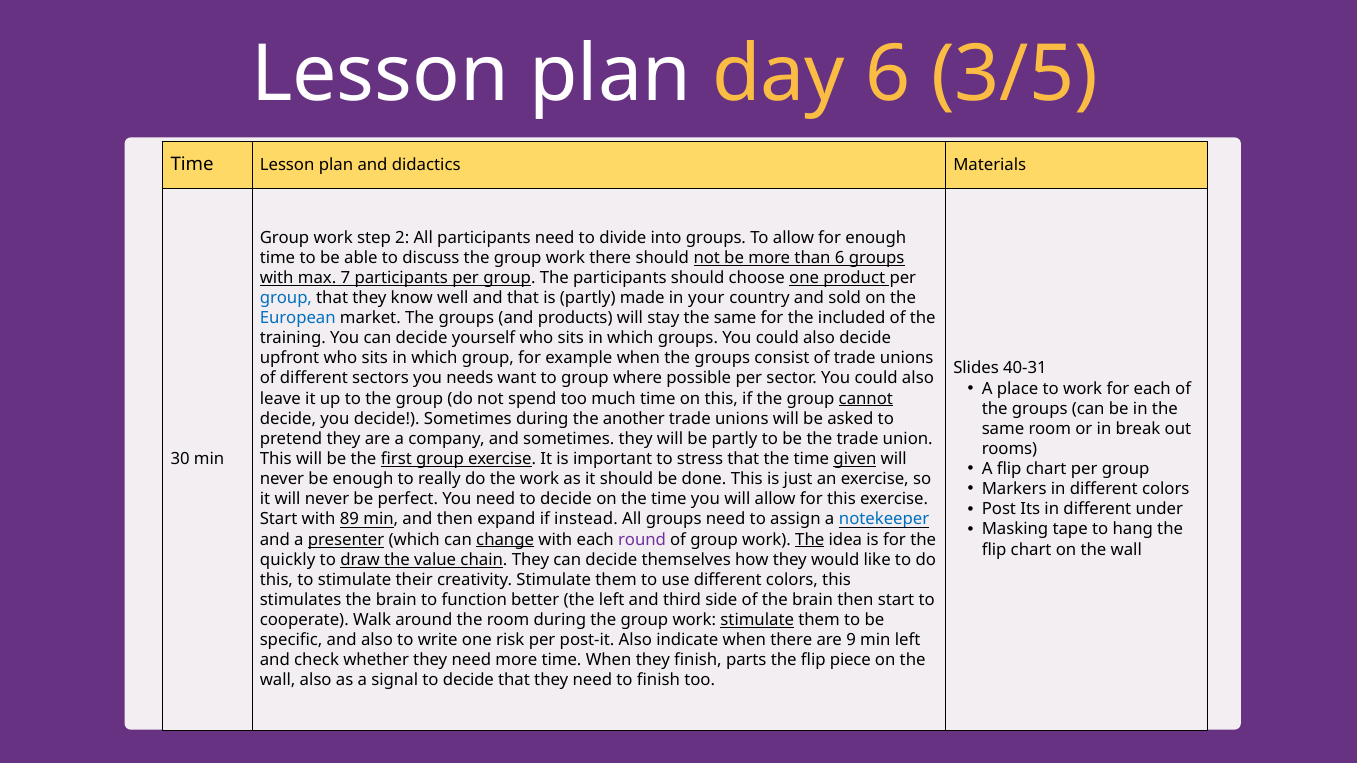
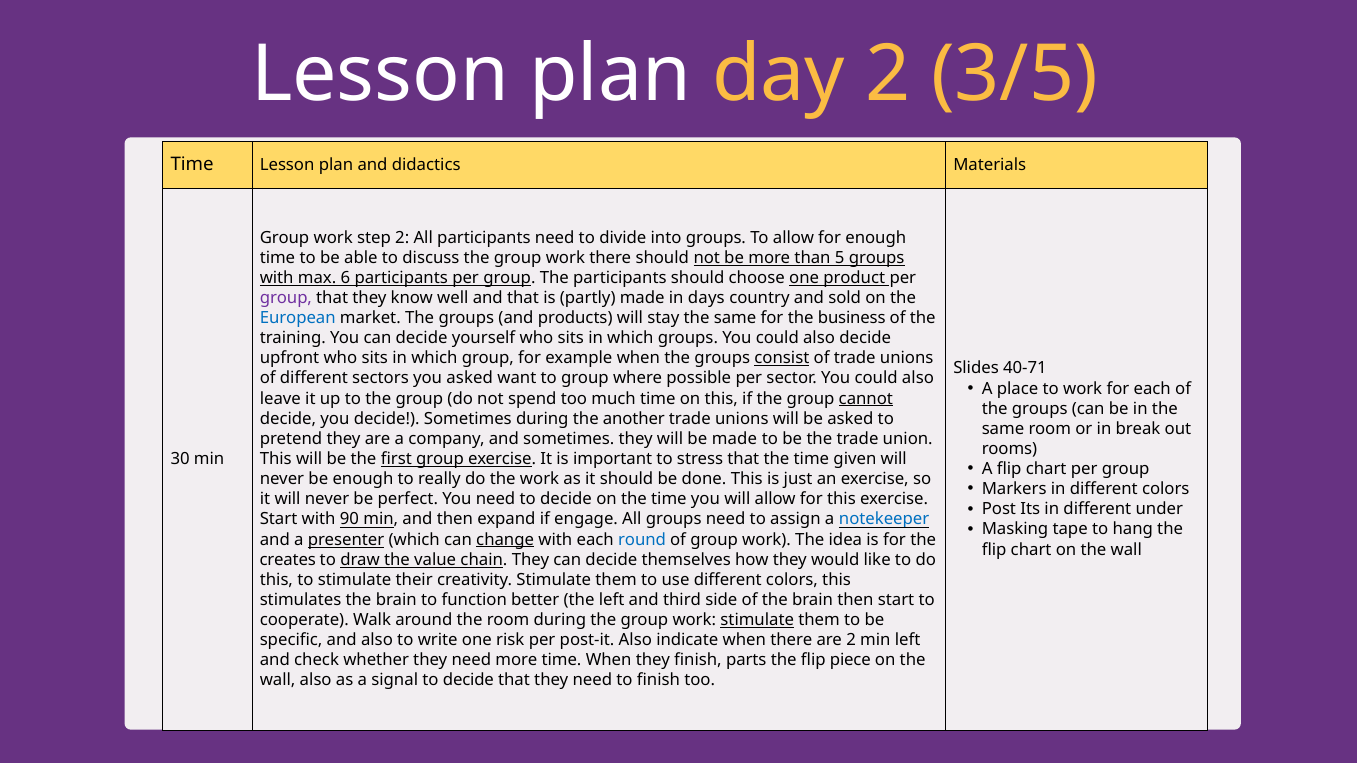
day 6: 6 -> 2 (888, 74)
than 6: 6 -> 5 (840, 258)
7: 7 -> 6 (345, 278)
group colour: blue -> purple (286, 298)
your: your -> days (706, 298)
included: included -> business (852, 318)
consist underline: none -> present (782, 358)
40-31: 40-31 -> 40-71 (1025, 368)
you needs: needs -> asked (470, 379)
be partly: partly -> made (734, 439)
given underline: present -> none (855, 459)
89: 89 -> 90 (349, 520)
instead: instead -> engage (586, 520)
round colour: purple -> blue (642, 540)
The underline: present -> none (810, 540)
quickly: quickly -> creates (288, 560)
are 9: 9 -> 2 (851, 640)
